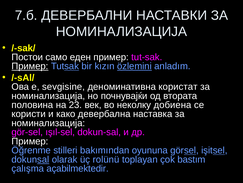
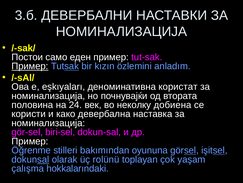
7.б: 7.б -> 3.б (26, 15)
özlemini underline: present -> none (134, 66)
sevgisine: sevgisine -> eşkıyaları (64, 86)
23: 23 -> 24 (75, 105)
ışıl-sel: ışıl-sel -> biri-sel (60, 132)
bastım: bastım -> yaşam (191, 159)
açabilmektedir: açabilmektedir -> hokkalarındaki (78, 168)
